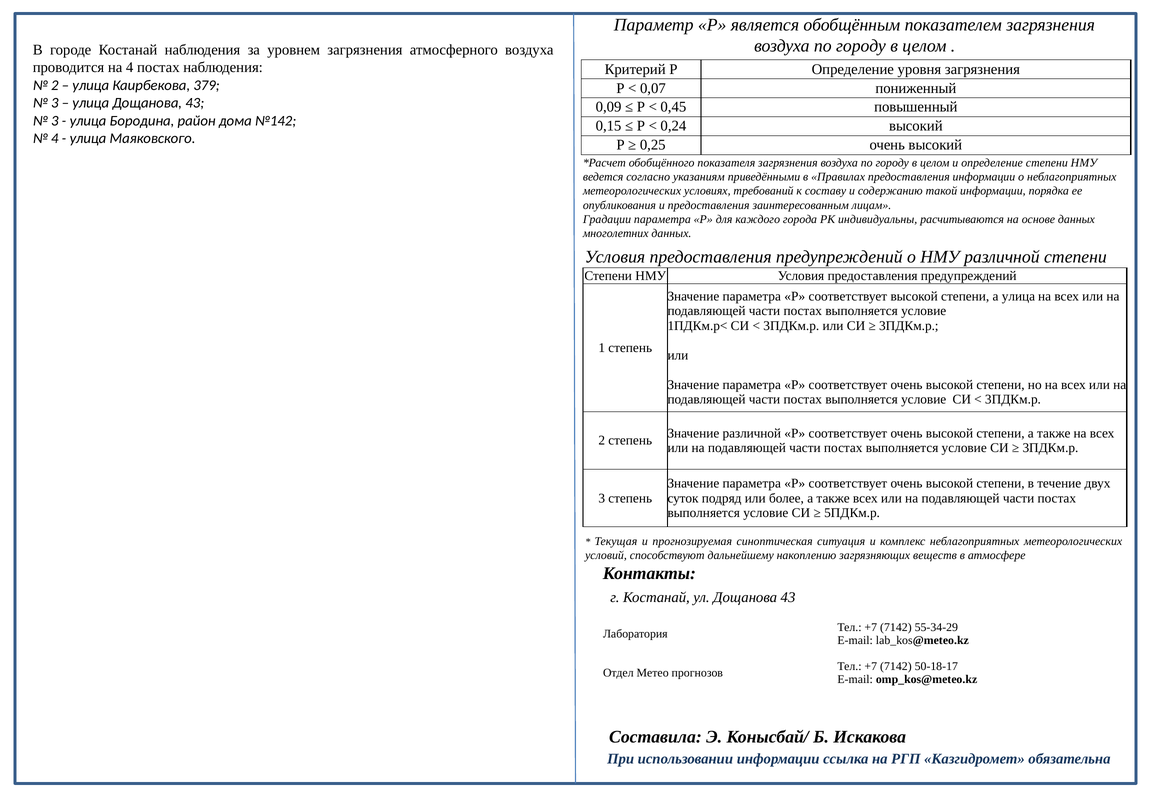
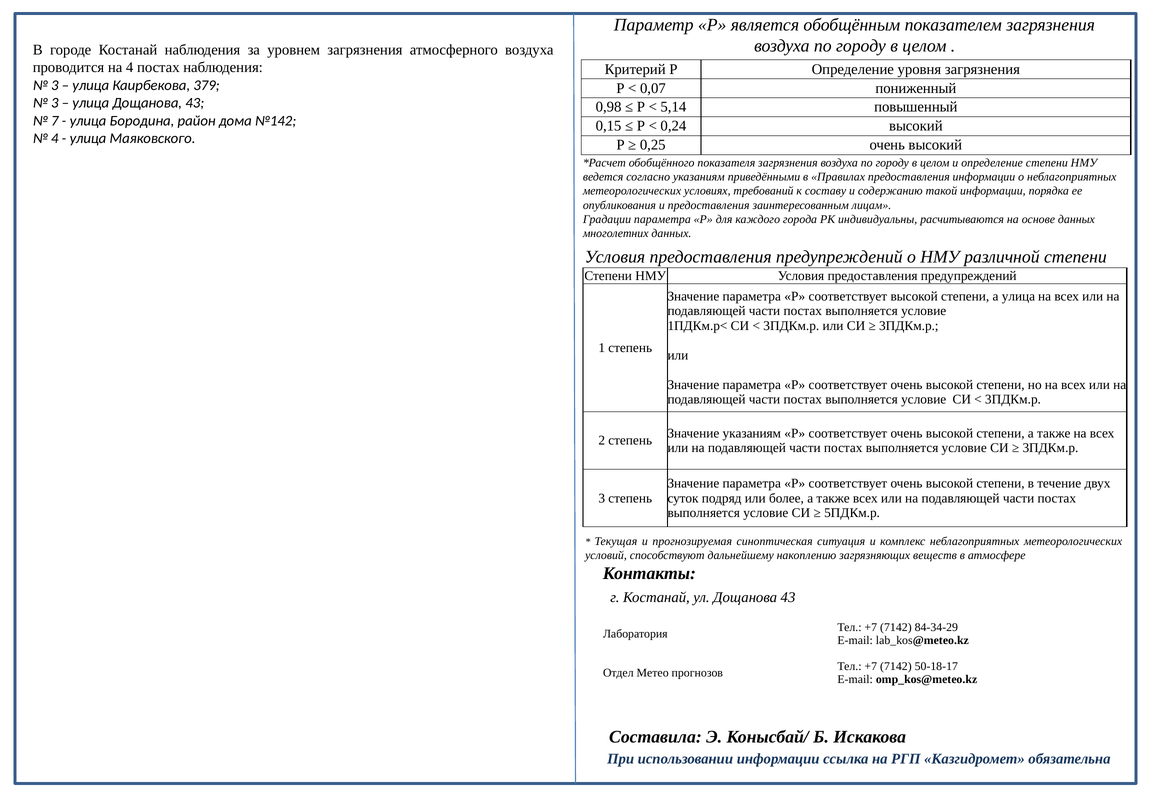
2: 2 -> 3 (55, 85)
0,09: 0,09 -> 0,98 (609, 107)
0,45: 0,45 -> 5,14 (673, 107)
3: 3 -> 7 (55, 121)
Значение различной: различной -> указаниям (752, 433)
55-34-29: 55-34-29 -> 84-34-29 (936, 627)
